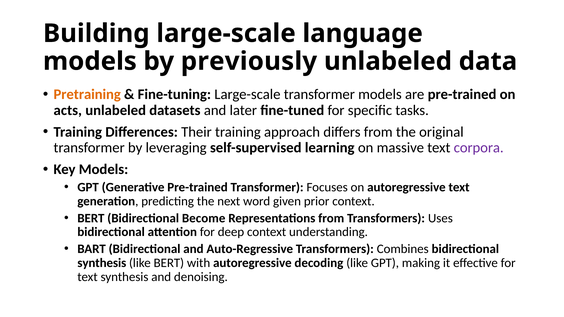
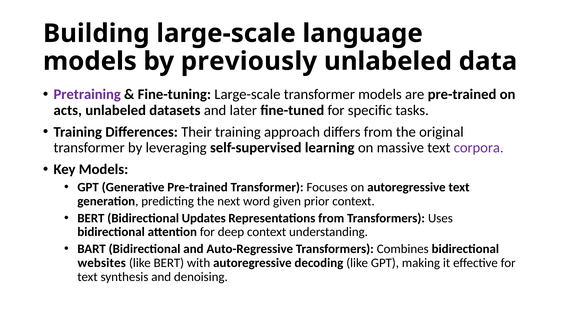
Pretraining colour: orange -> purple (87, 94)
Become: Become -> Updates (204, 218)
synthesis: synthesis -> websites (102, 263)
